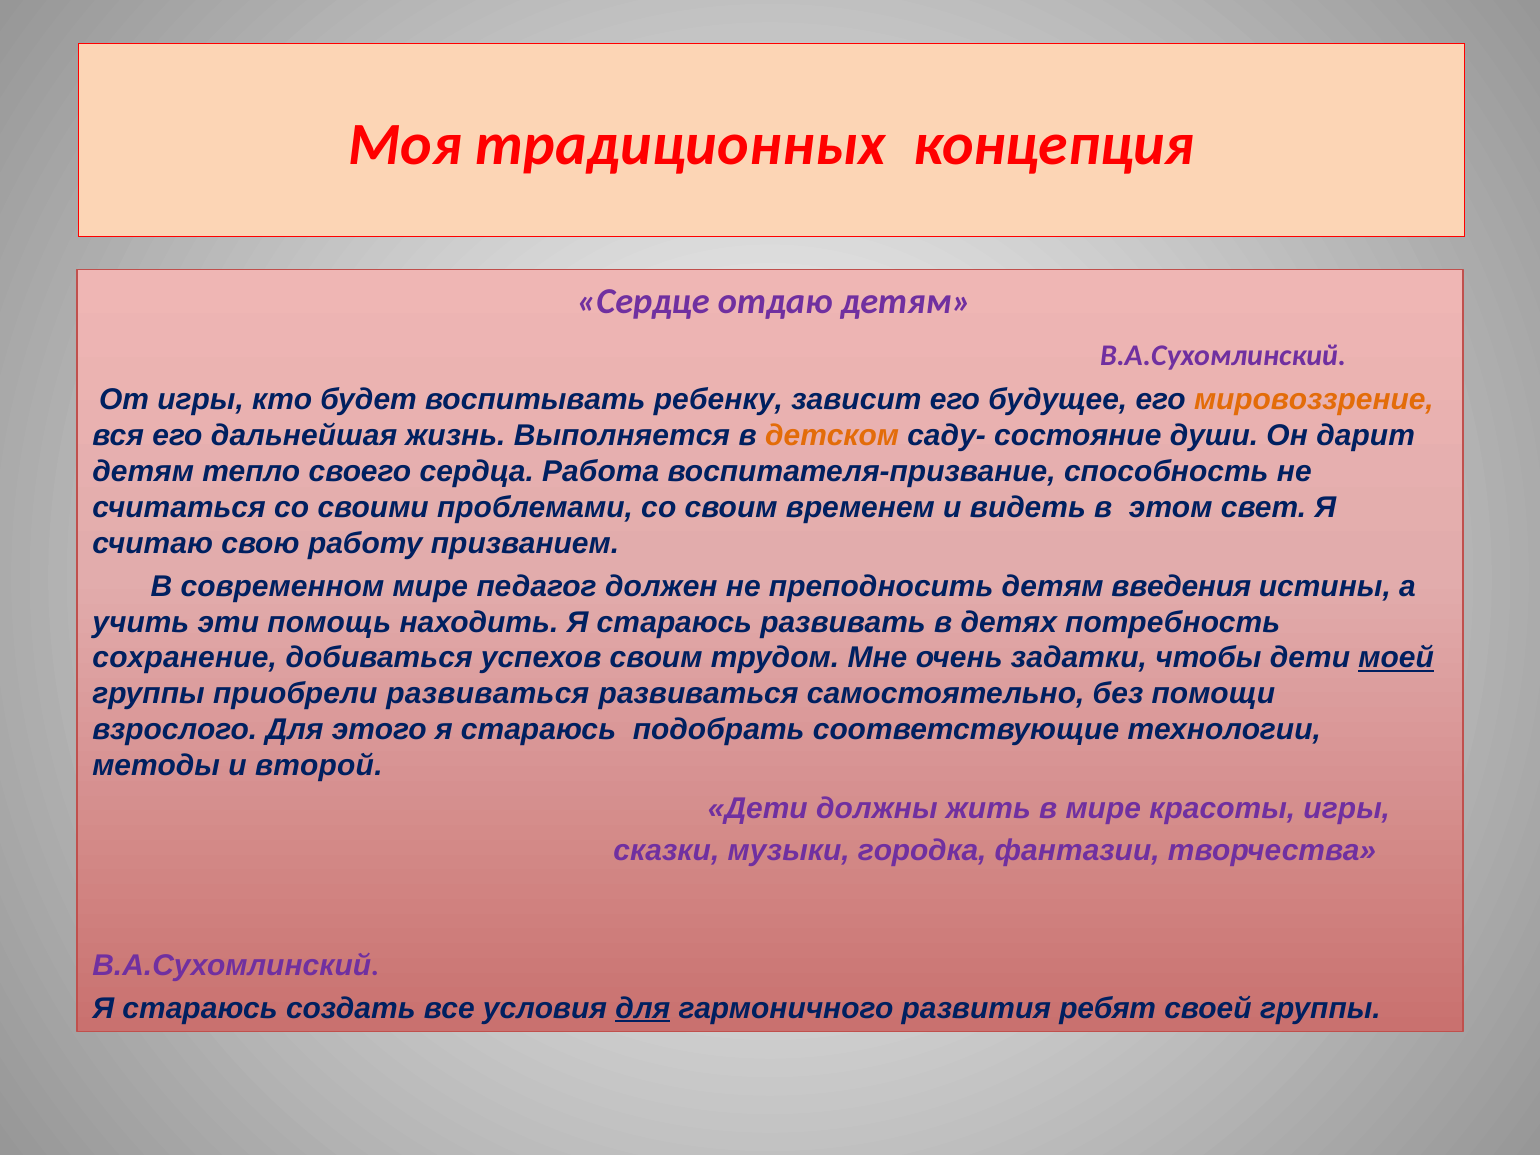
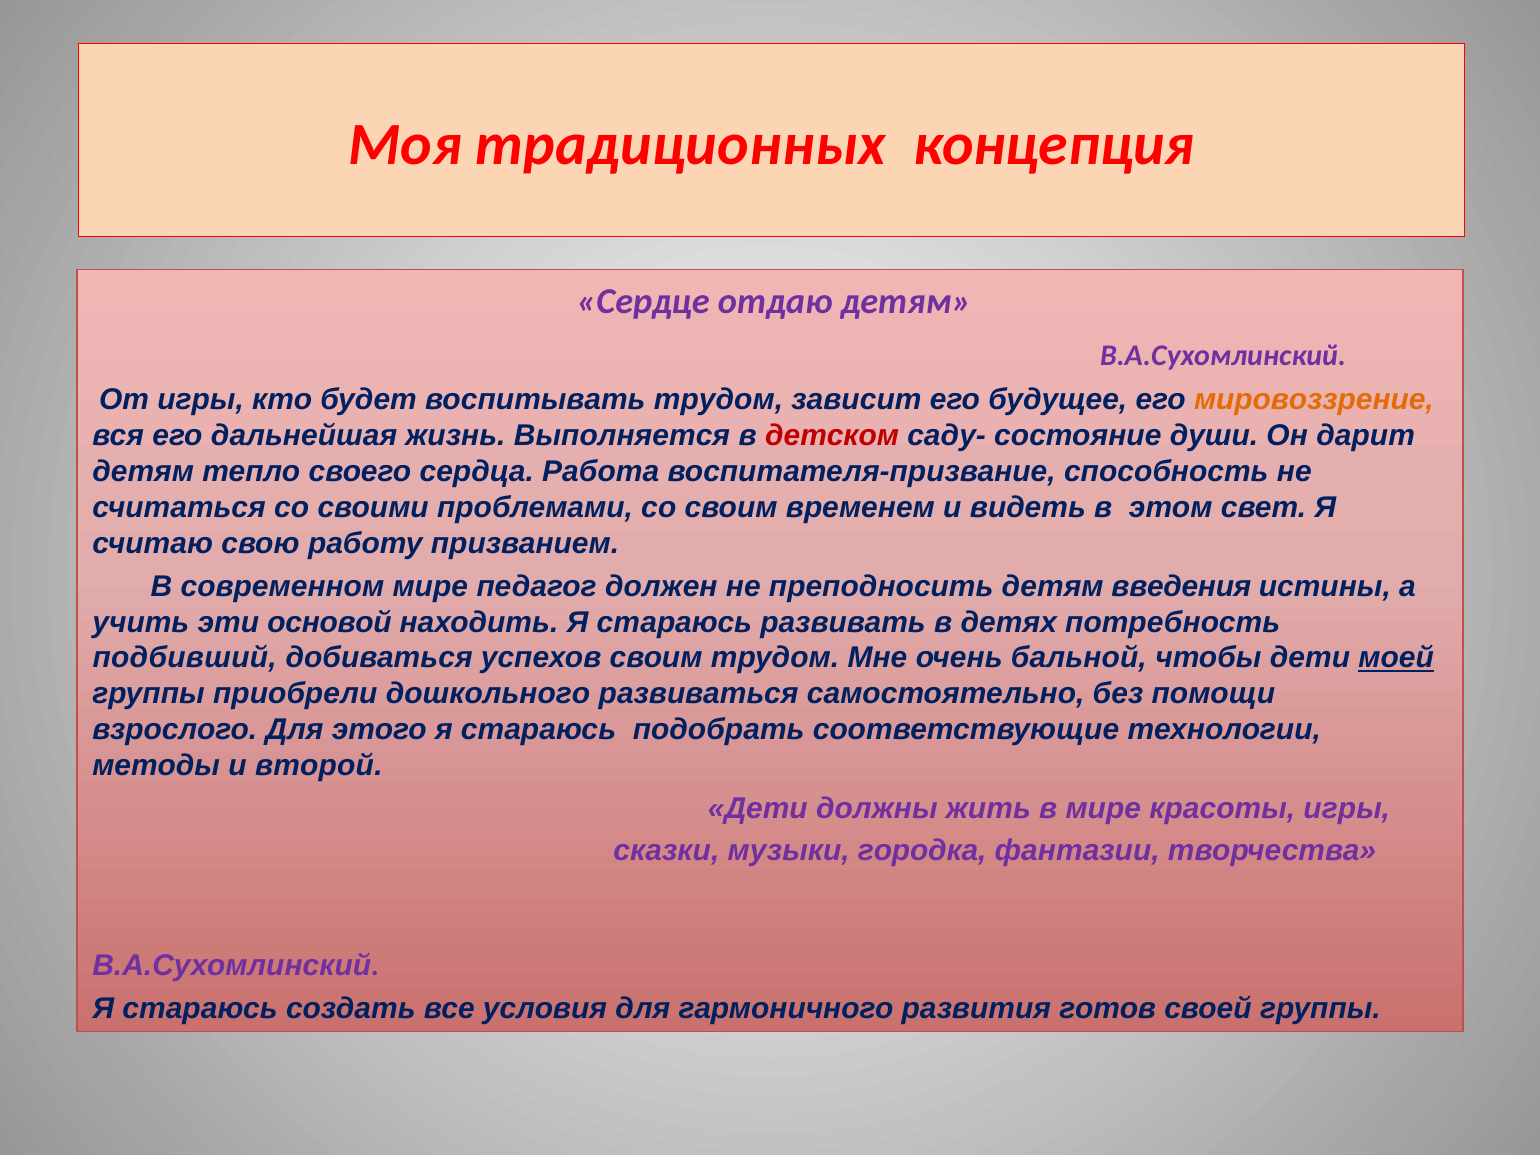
воспитывать ребенку: ребенку -> трудом (718, 400)
детском colour: orange -> red (832, 436)
помощь: помощь -> основой (330, 622)
сохранение: сохранение -> подбивший (185, 658)
задатки: задатки -> бальной (1079, 658)
приобрели развиваться: развиваться -> дошкольного (488, 694)
для underline: present -> none (643, 1008)
ребят: ребят -> готов (1108, 1008)
